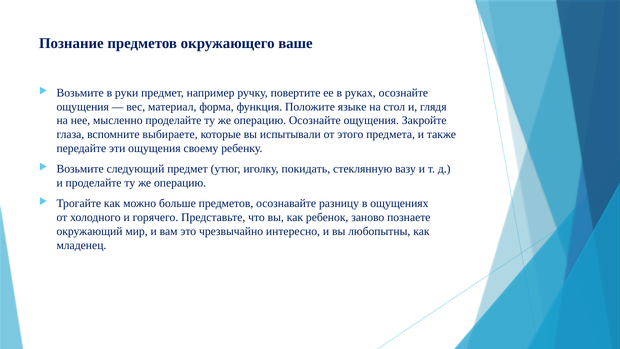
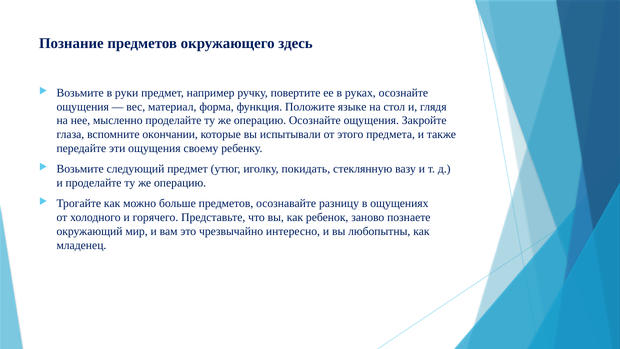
ваше: ваше -> здесь (295, 43)
выбираете: выбираете -> окончании (170, 134)
